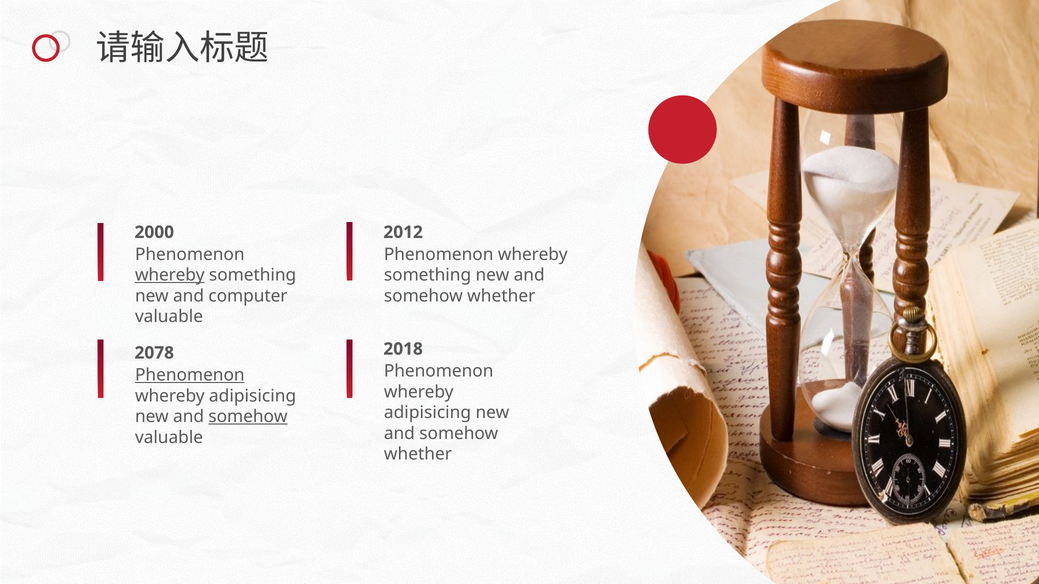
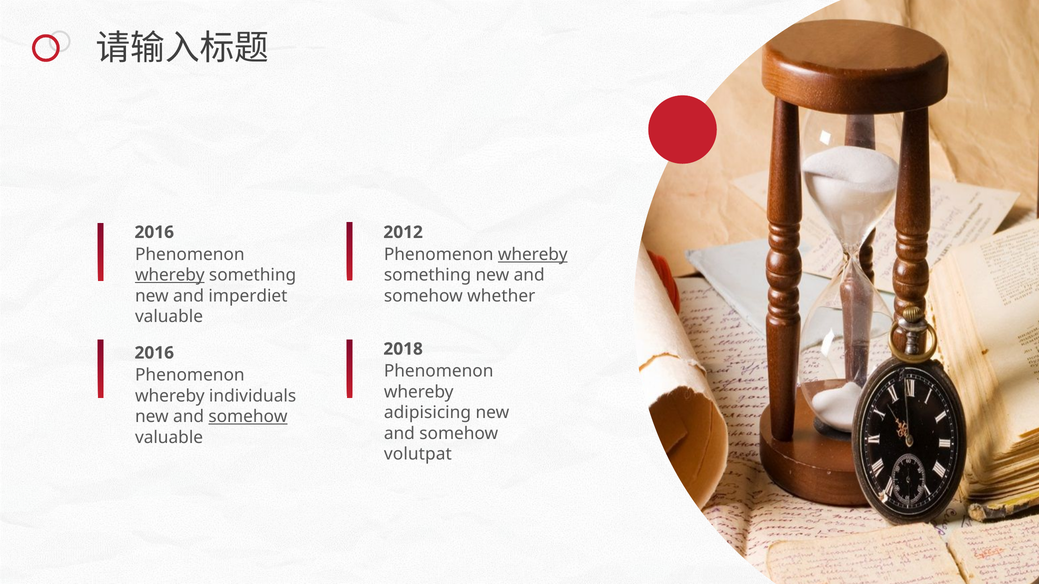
2000: 2000 -> 2016 (154, 232)
whereby underline: none -> present (533, 255)
computer: computer -> imperdiet (248, 296)
2078: 2078 -> 2016 (154, 353)
Phenomenon underline: present -> none (190, 375)
adipisicing: adipisicing -> individuals (253, 396)
whether: whether -> volutpat (418, 455)
